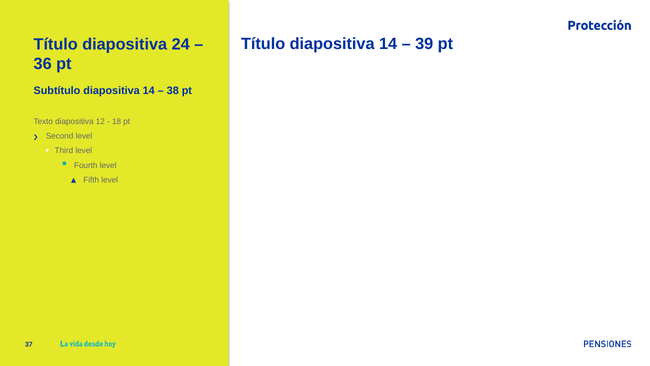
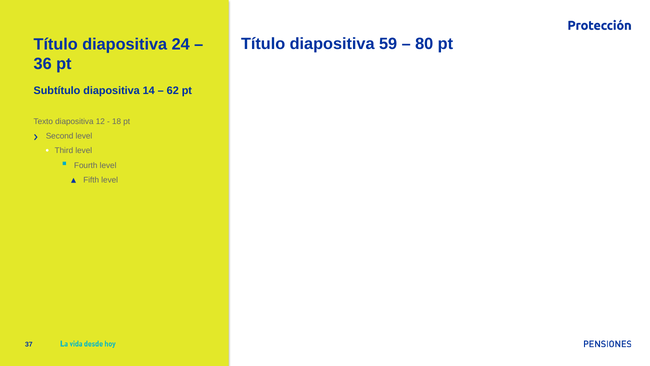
Título diapositiva 14: 14 -> 59 (388, 44)
39: 39 -> 80 (424, 44)
38: 38 -> 62 (173, 91)
